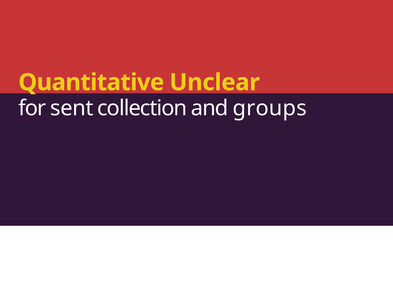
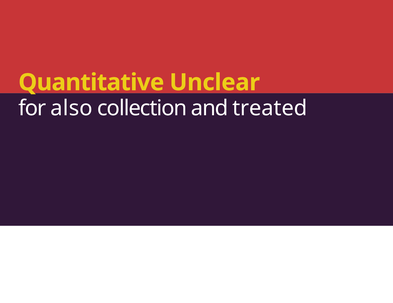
sent: sent -> also (72, 108)
groups: groups -> treated (270, 108)
